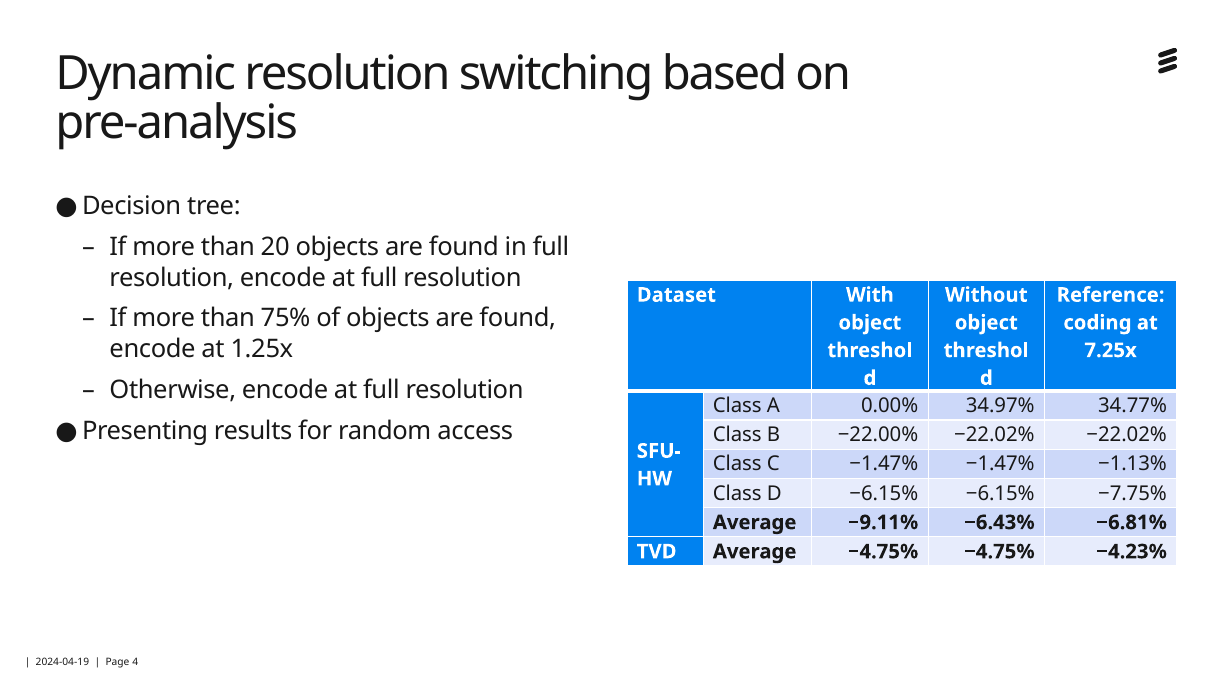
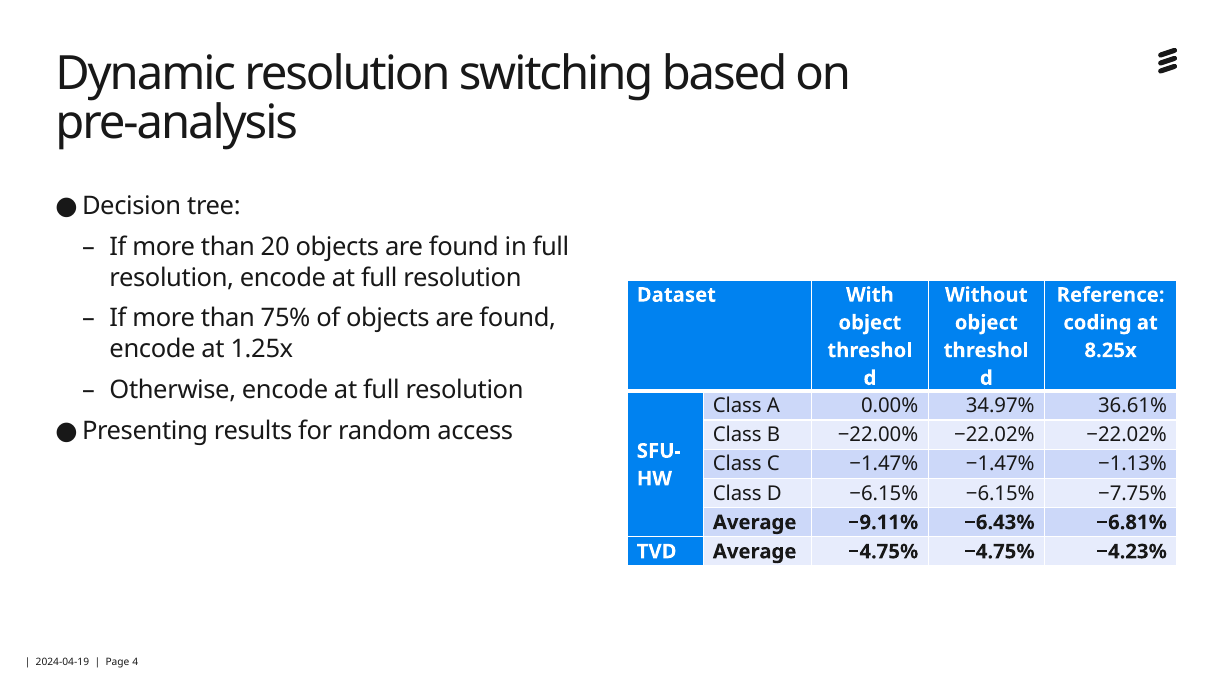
7.25x: 7.25x -> 8.25x (1111, 350)
34.77%: 34.77% -> 36.61% (1133, 406)
